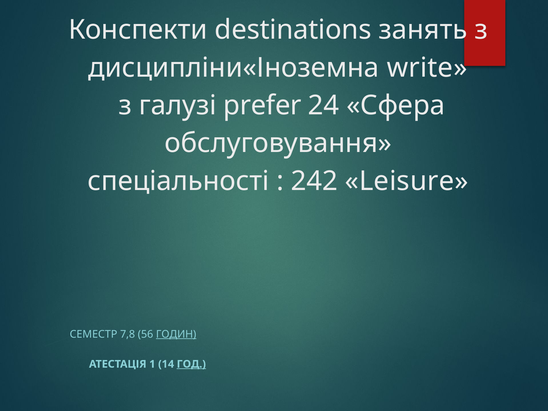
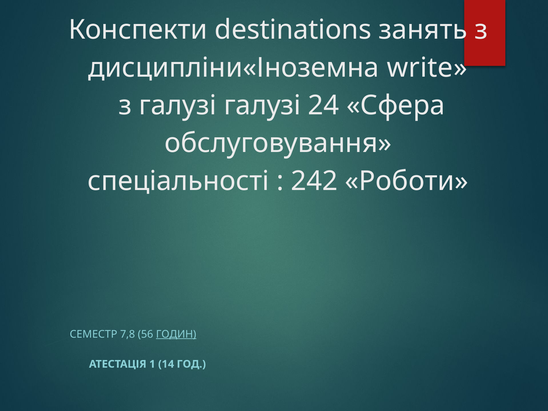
галузі prefer: prefer -> галузі (262, 105)
Leisure: Leisure -> Роботи (407, 181)
ГОД underline: present -> none (191, 364)
